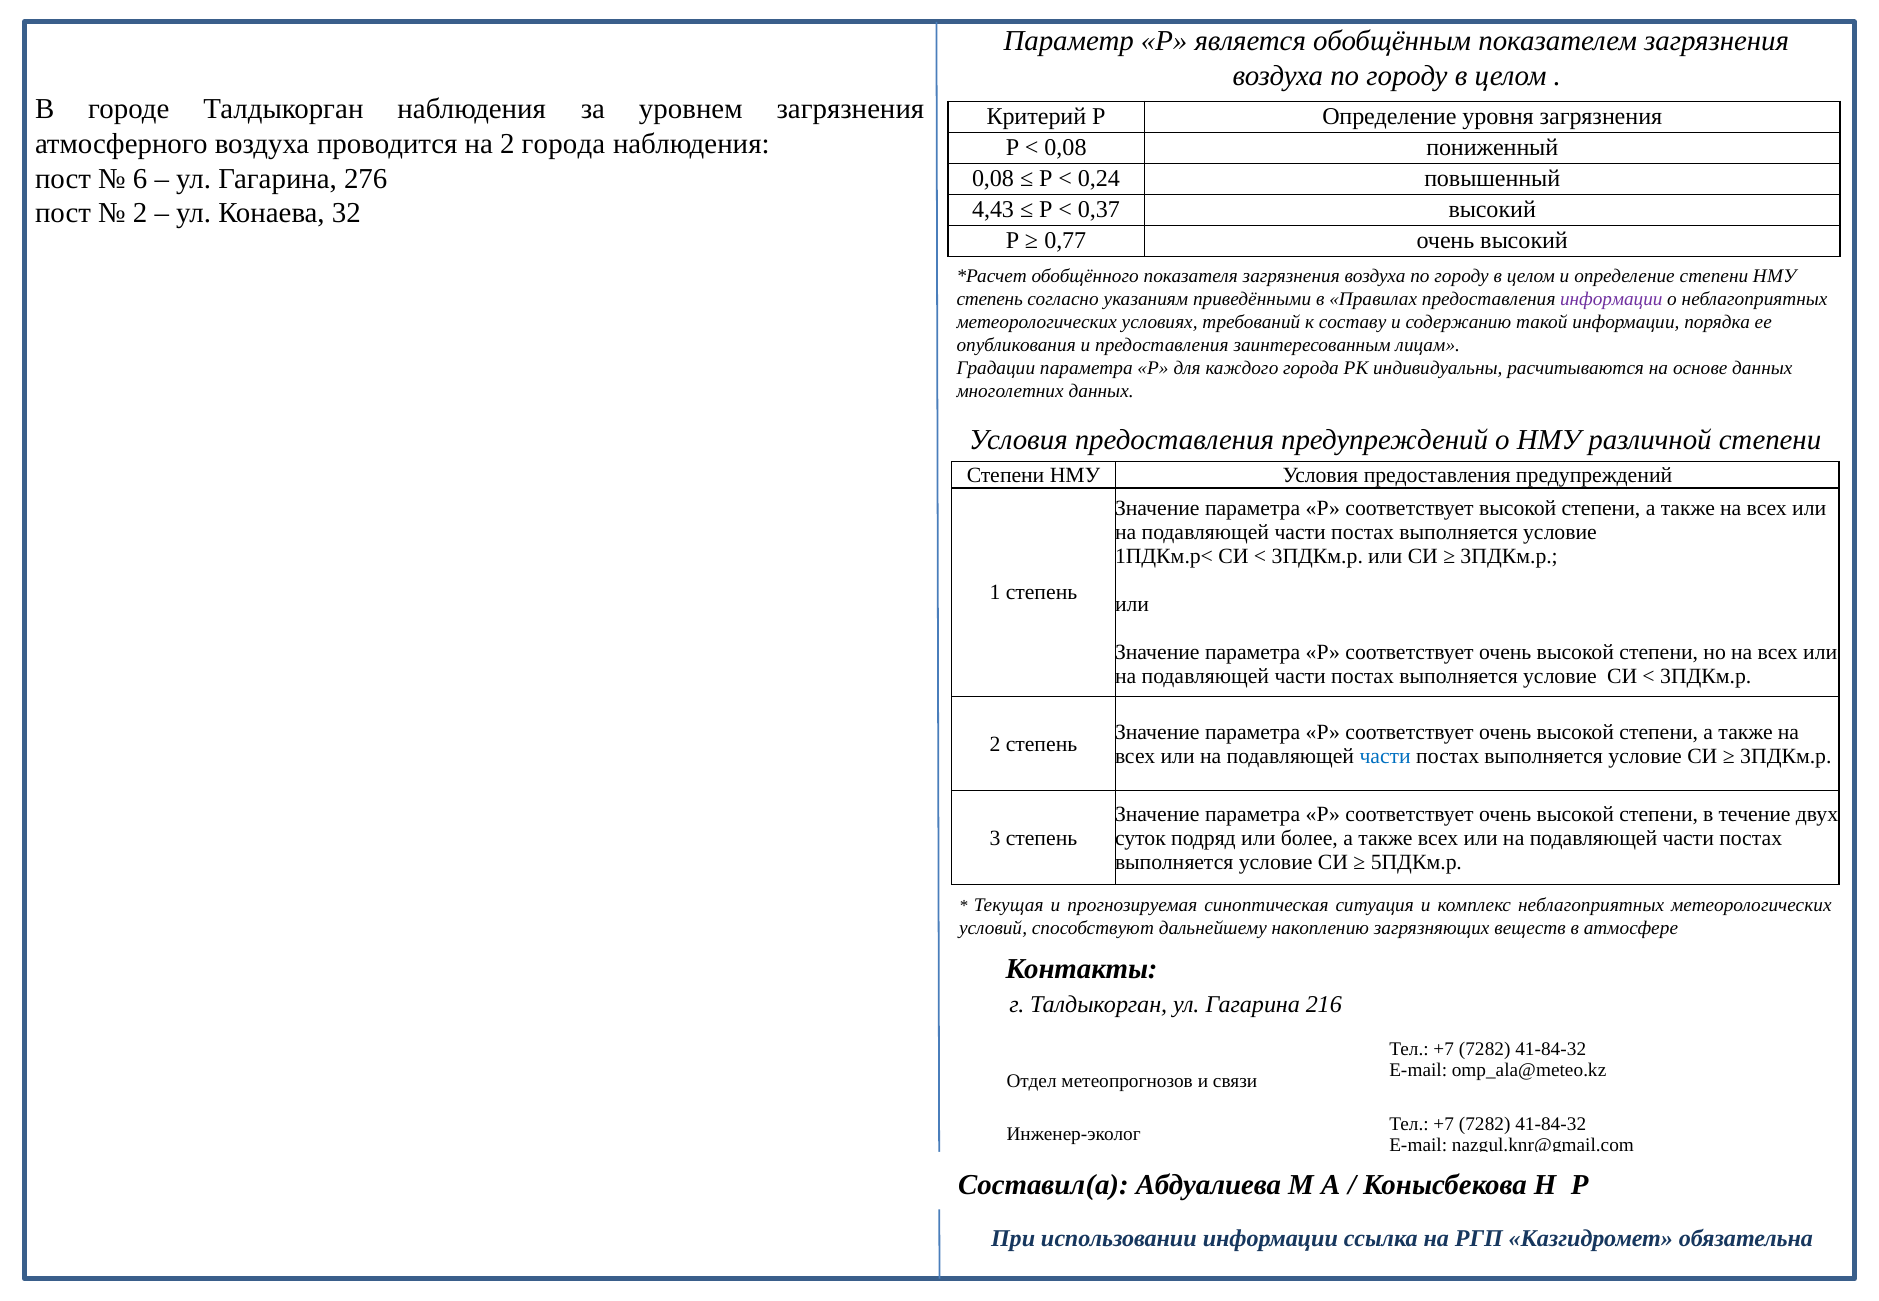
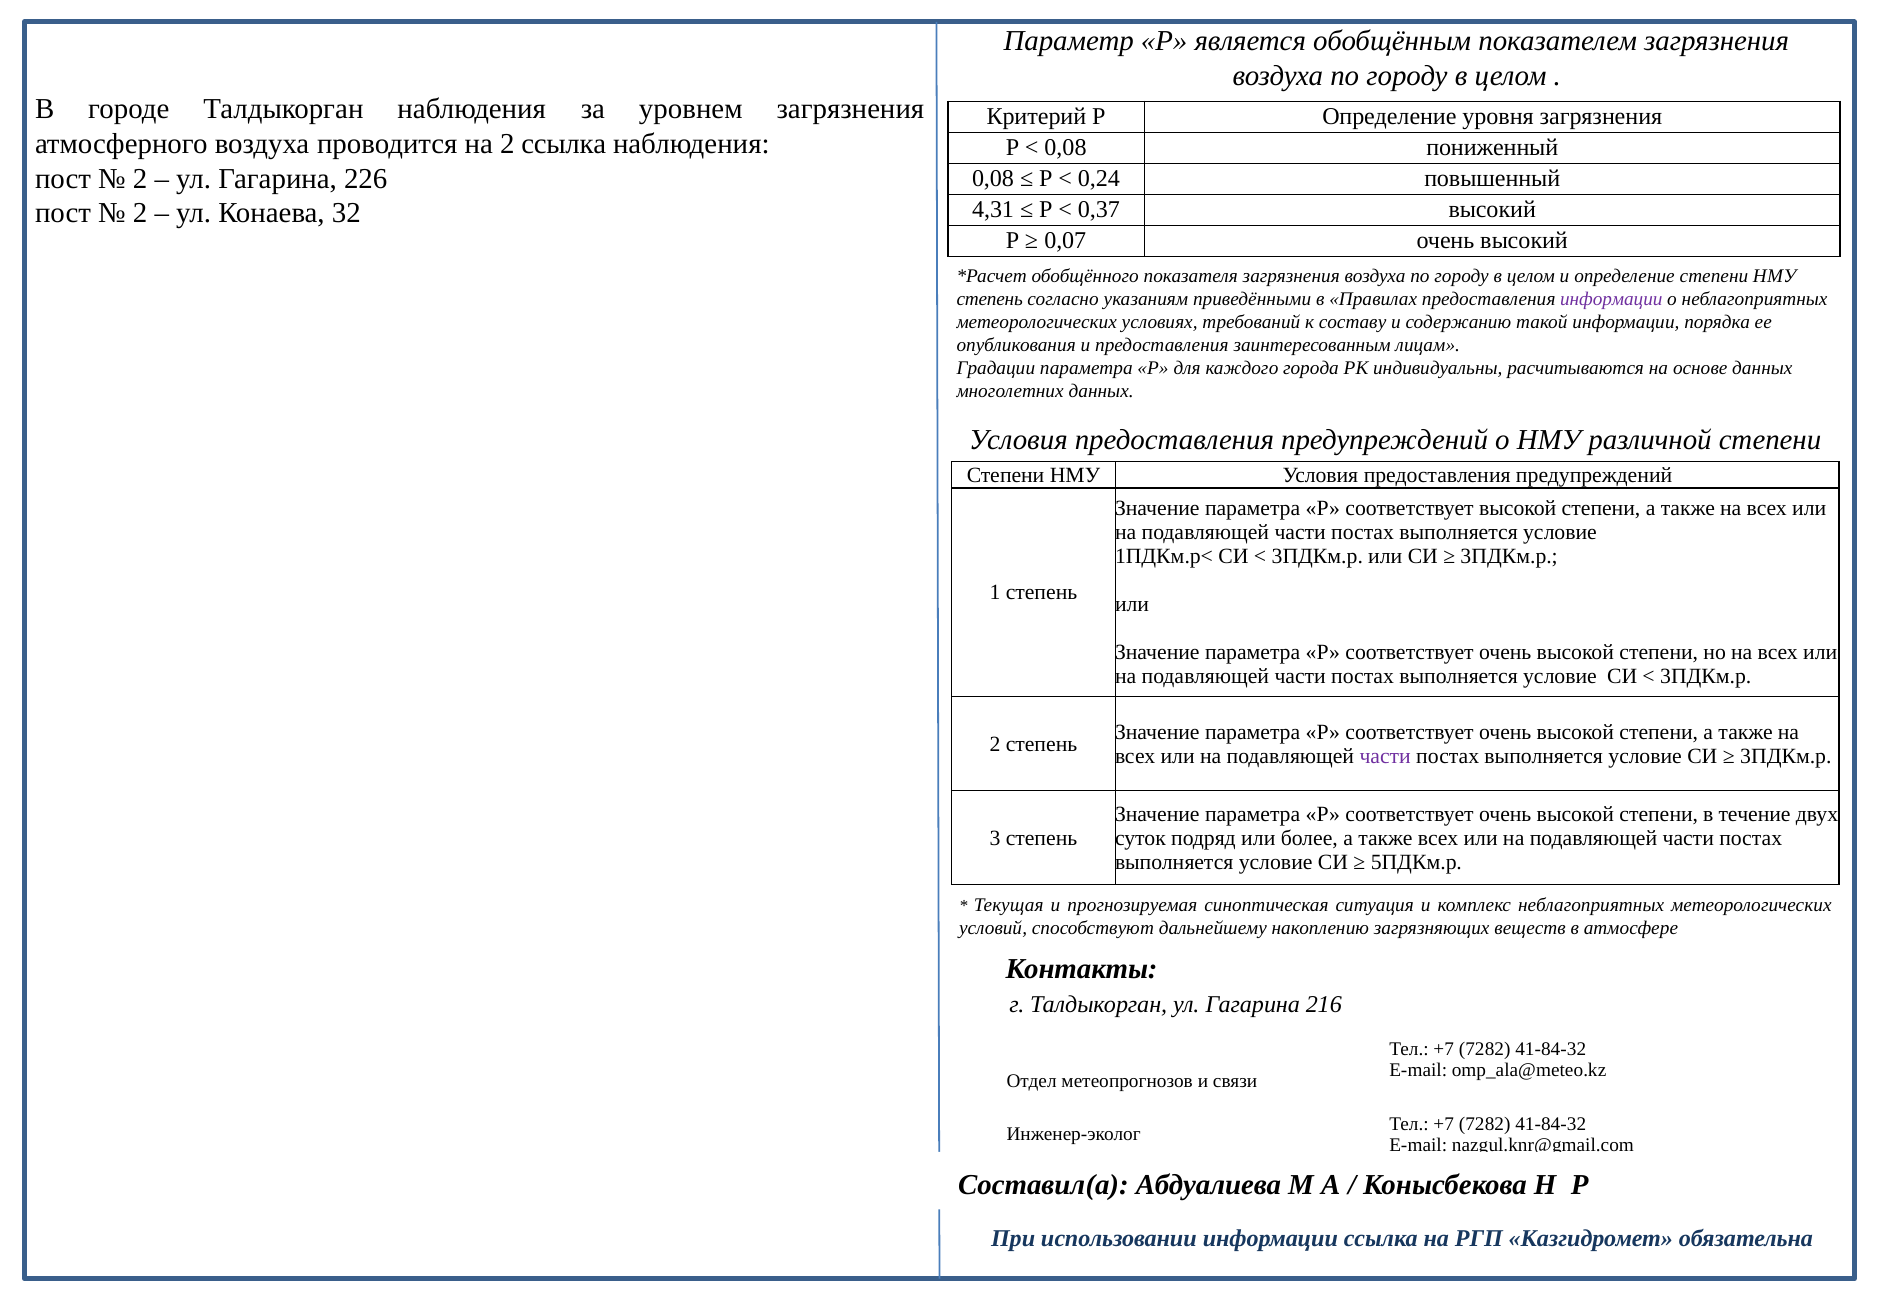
2 города: города -> ссылка (564, 144)
6: 6 -> 2 (140, 179)
276: 276 -> 226 (366, 179)
4,43: 4,43 -> 4,31 (993, 209)
0,77: 0,77 -> 0,07 (1065, 240)
части colour: blue -> purple (1385, 756)
